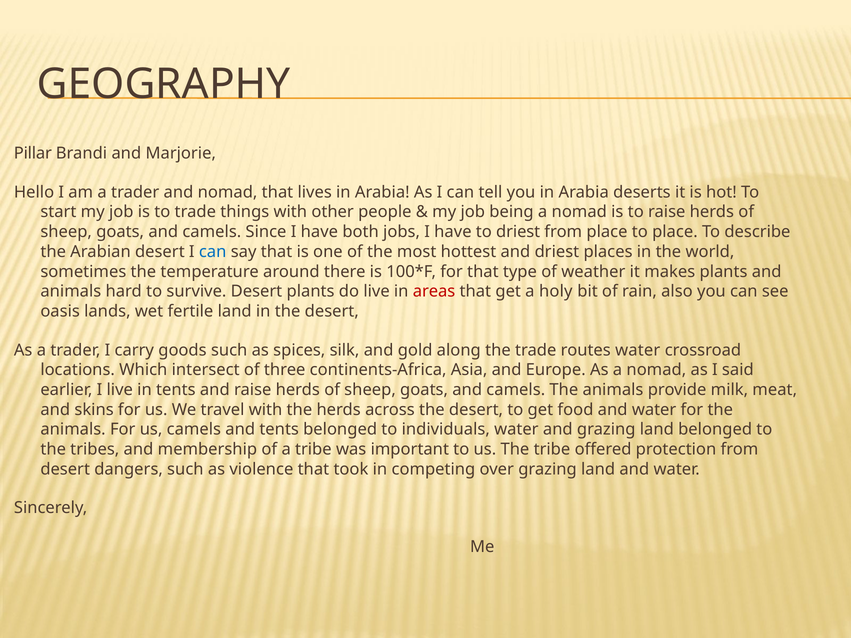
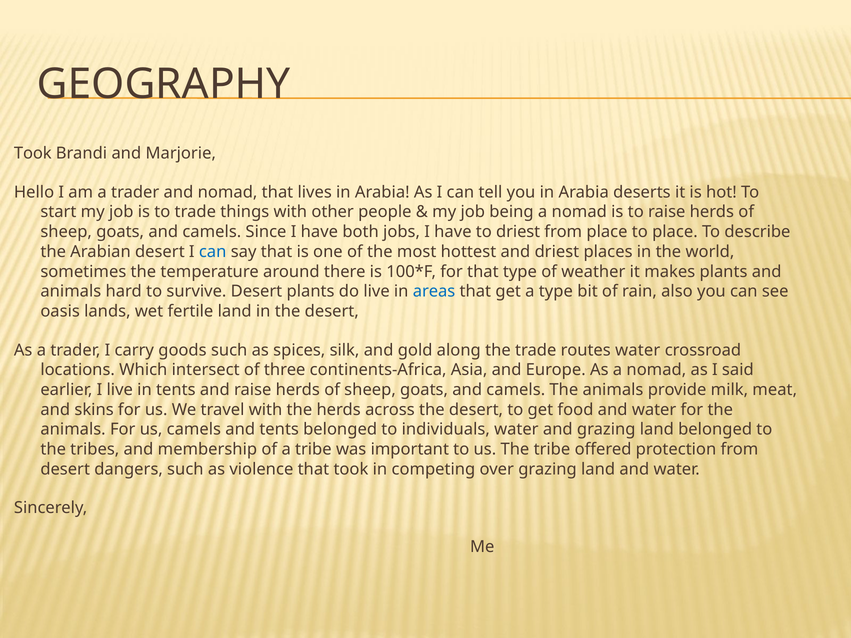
Pillar: Pillar -> Took (33, 153)
areas colour: red -> blue (434, 292)
a holy: holy -> type (556, 292)
